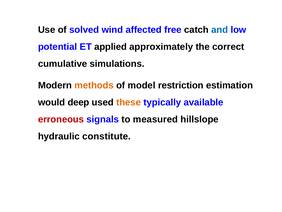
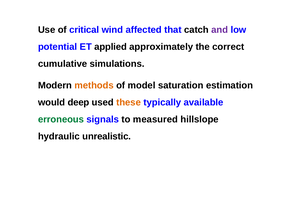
solved: solved -> critical (84, 30)
free: free -> that (173, 30)
and colour: blue -> purple (220, 30)
restriction: restriction -> saturation (181, 85)
erroneous colour: red -> green (61, 119)
constitute: constitute -> unrealistic (107, 136)
